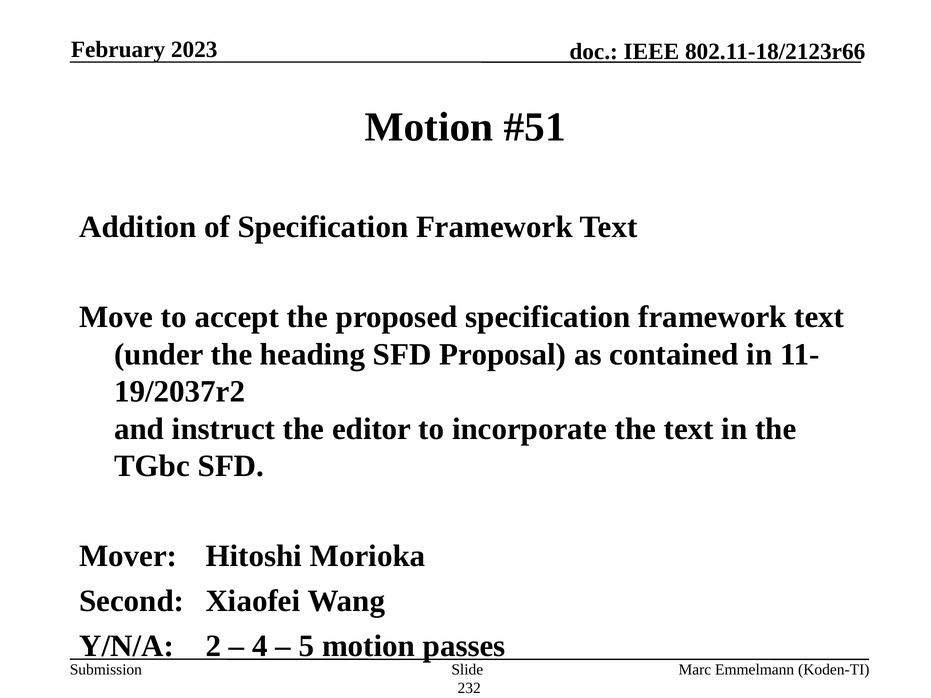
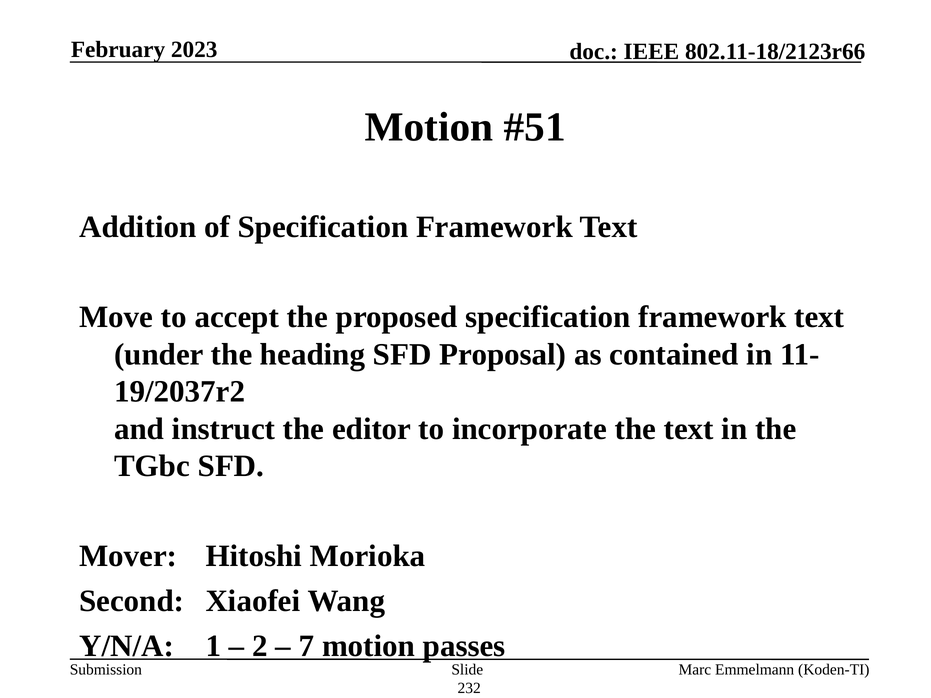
2: 2 -> 1 (213, 646)
4: 4 -> 2 (260, 646)
5: 5 -> 7 (307, 646)
